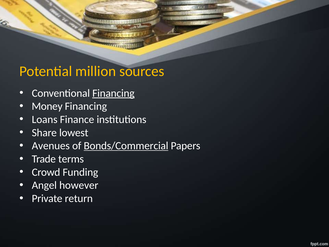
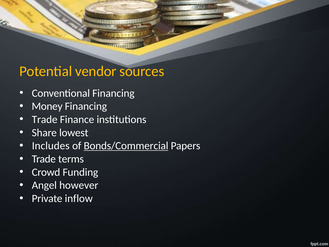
million: million -> vendor (96, 71)
Financing underline: present -> none (113, 93)
Loans: Loans -> Trade (45, 119)
Avenues: Avenues -> Includes (51, 146)
return: return -> inflow (79, 198)
